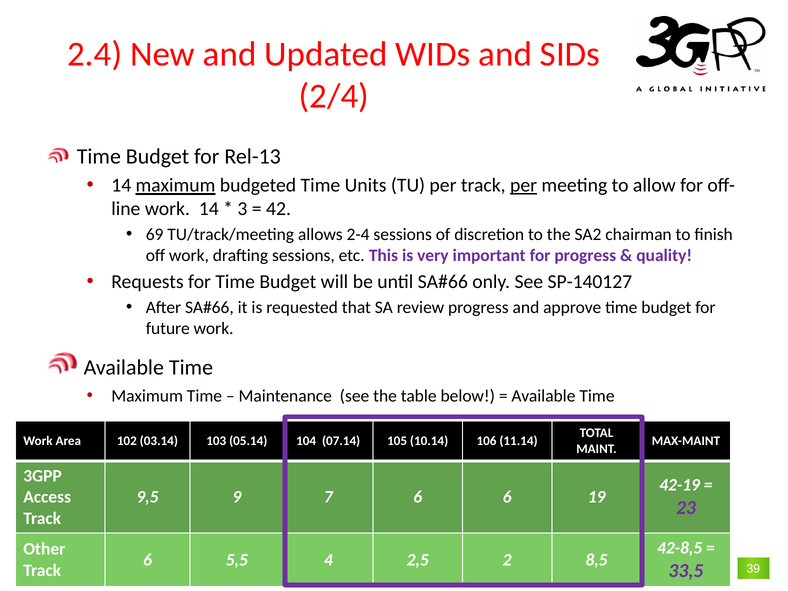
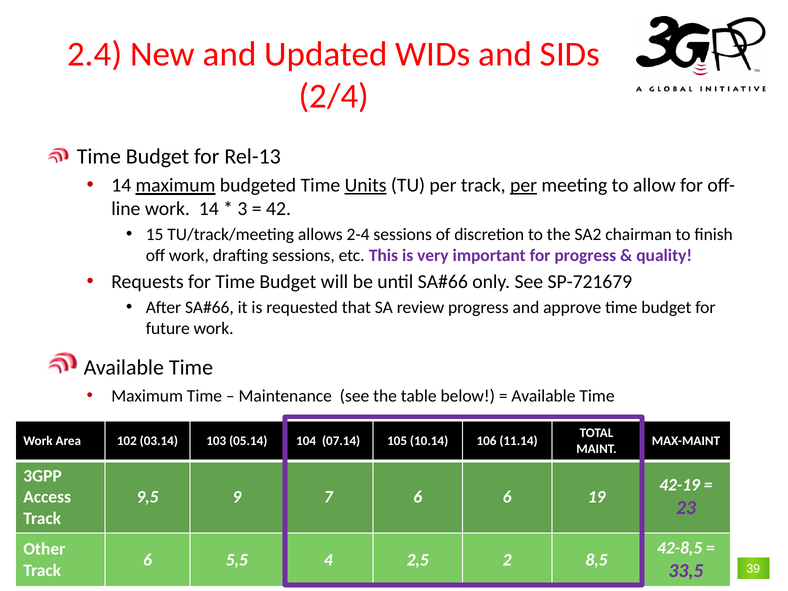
Units underline: none -> present (366, 185)
69: 69 -> 15 (155, 235)
SP-140127: SP-140127 -> SP-721679 (590, 282)
